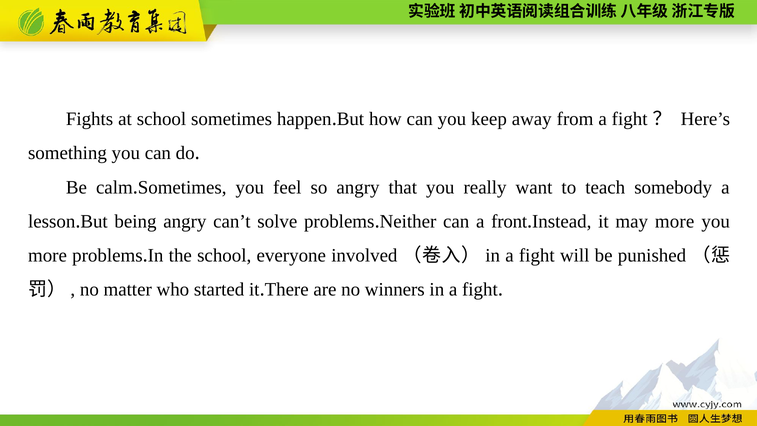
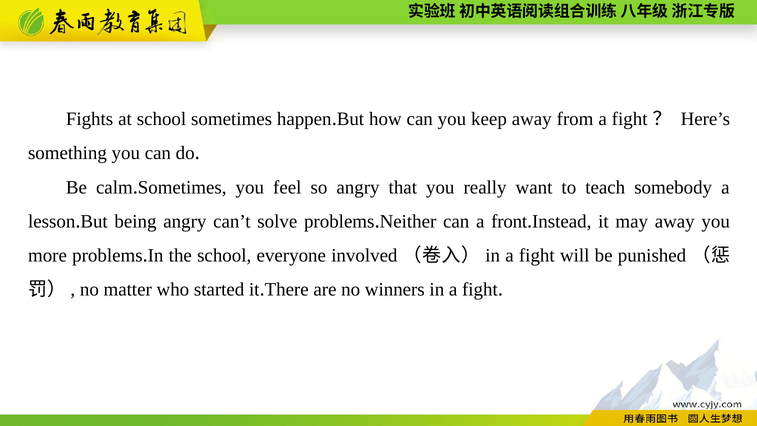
may more: more -> away (675, 221)
